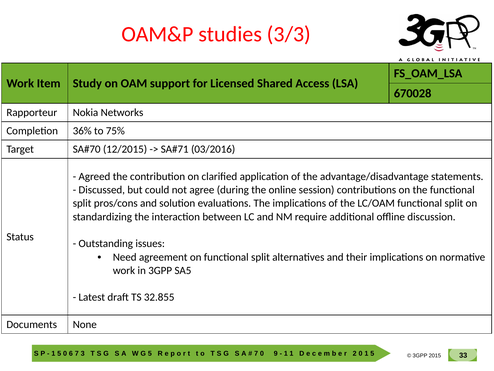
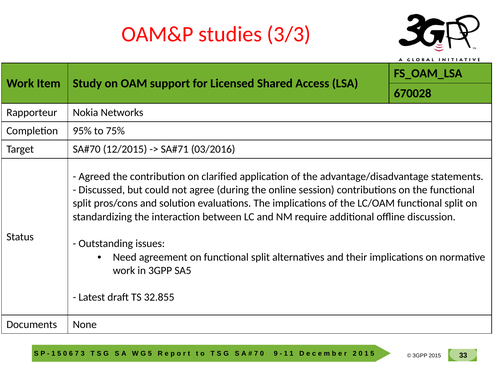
36%: 36% -> 95% (82, 131)
